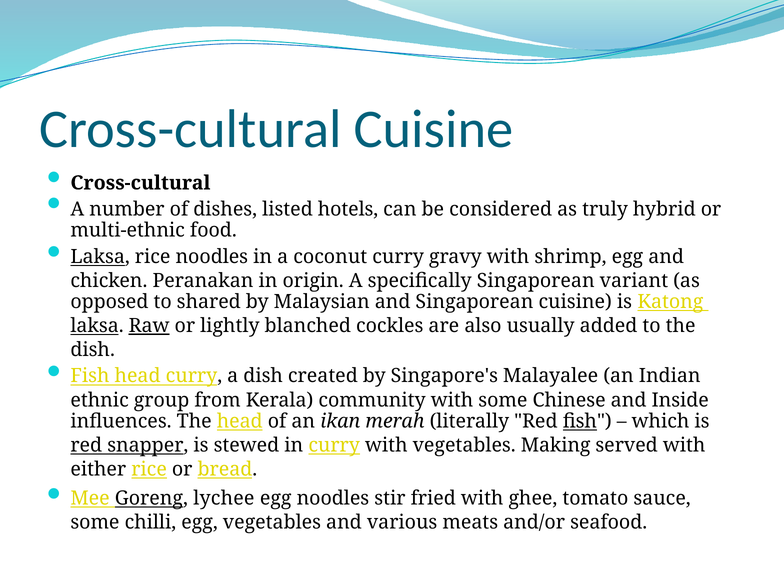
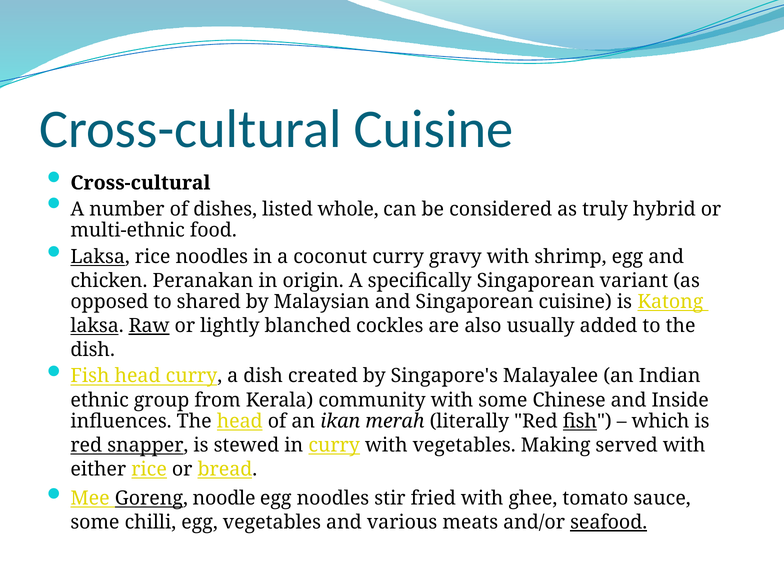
hotels: hotels -> whole (348, 209)
lychee: lychee -> noodle (224, 498)
seafood underline: none -> present (609, 522)
